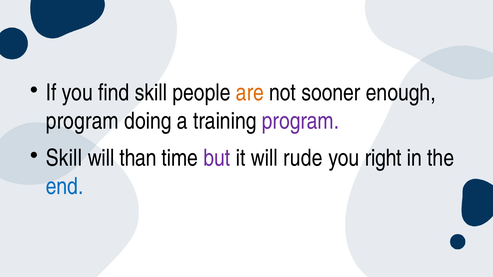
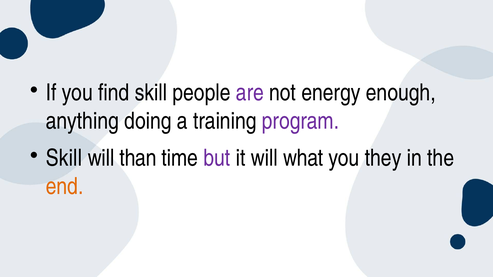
are colour: orange -> purple (250, 93)
sooner: sooner -> energy (331, 93)
program: program -> anything (82, 121)
rude: rude -> what (303, 158)
right: right -> they (383, 158)
end colour: blue -> orange (65, 187)
